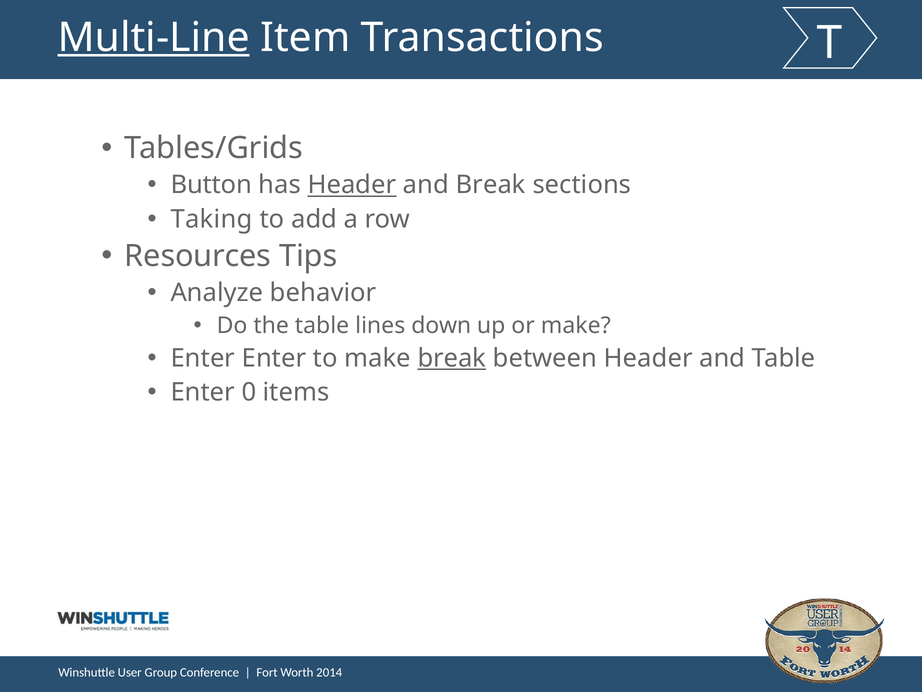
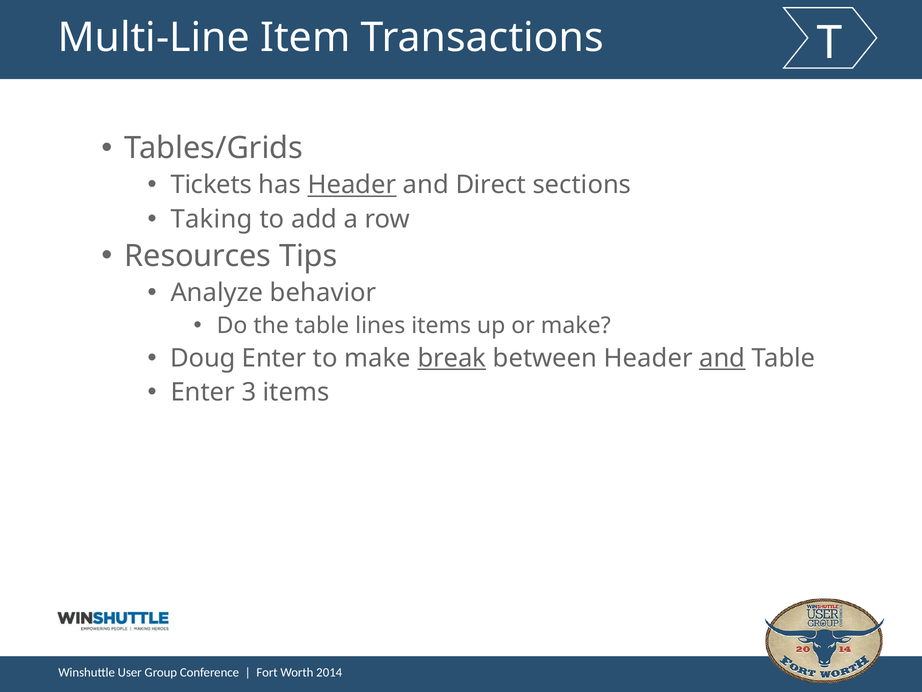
Multi-Line underline: present -> none (154, 38)
Button: Button -> Tickets (211, 185)
and Break: Break -> Direct (491, 185)
lines down: down -> items (441, 325)
Enter: Enter -> Doug (203, 358)
and underline: none -> present (722, 358)
0: 0 -> 3 (249, 392)
